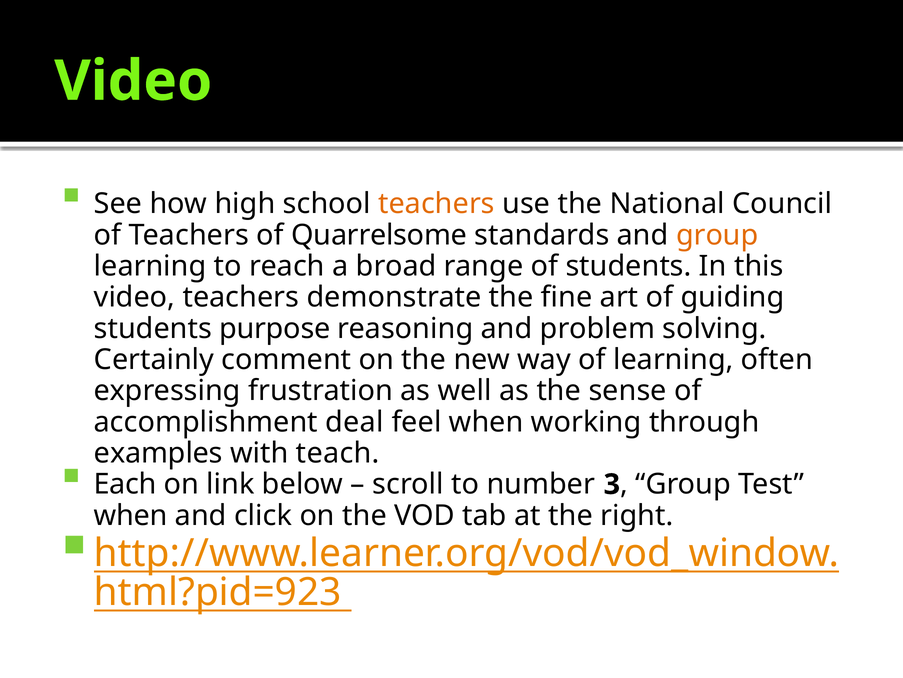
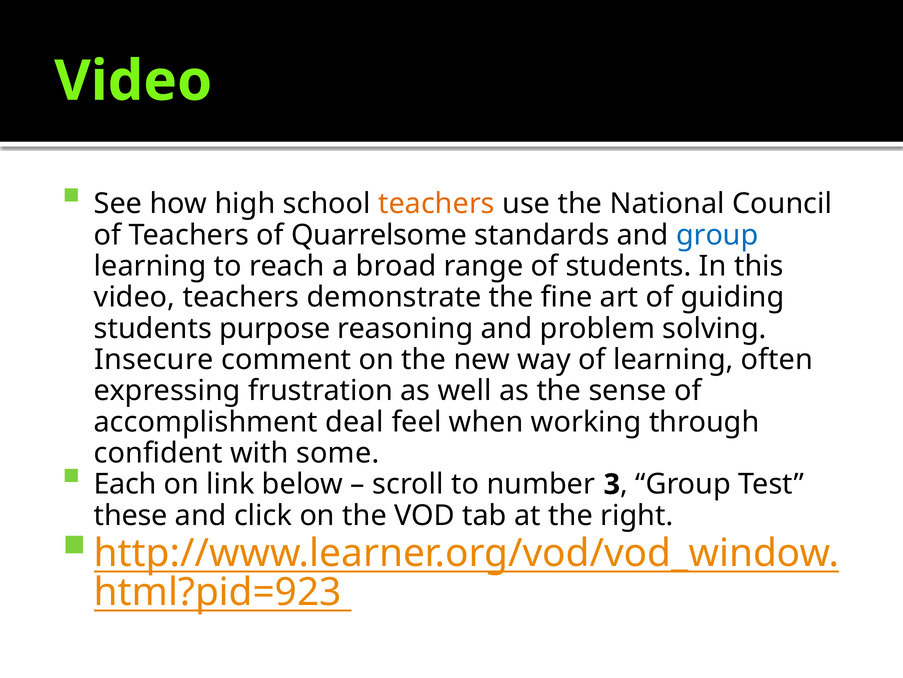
group colour: orange -> blue (717, 235)
Certainly: Certainly -> Insecure (154, 359)
examples: examples -> confident (158, 453)
teach: teach -> some (338, 453)
when: when -> these (131, 515)
